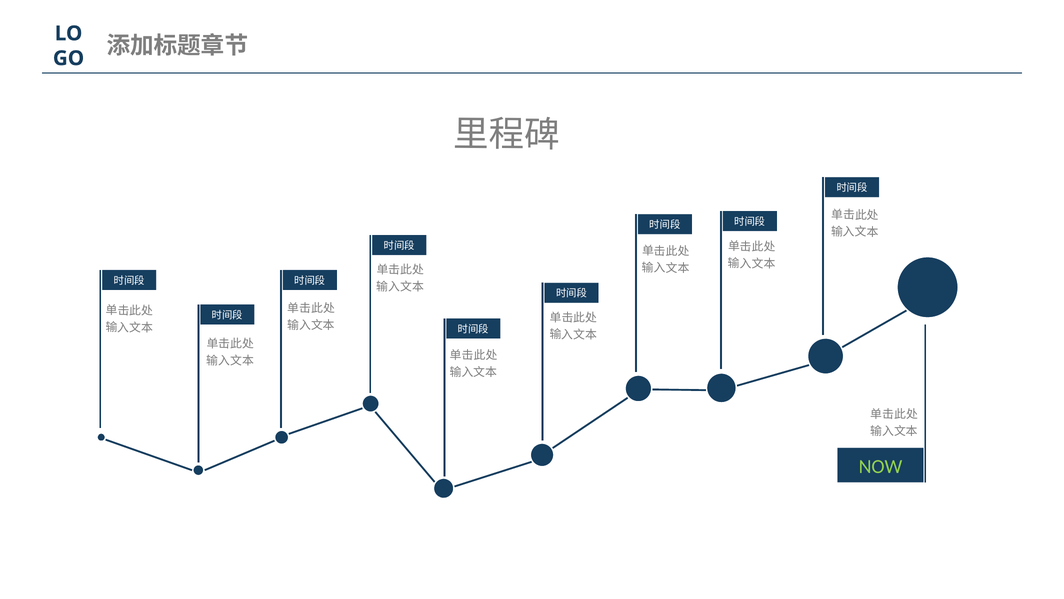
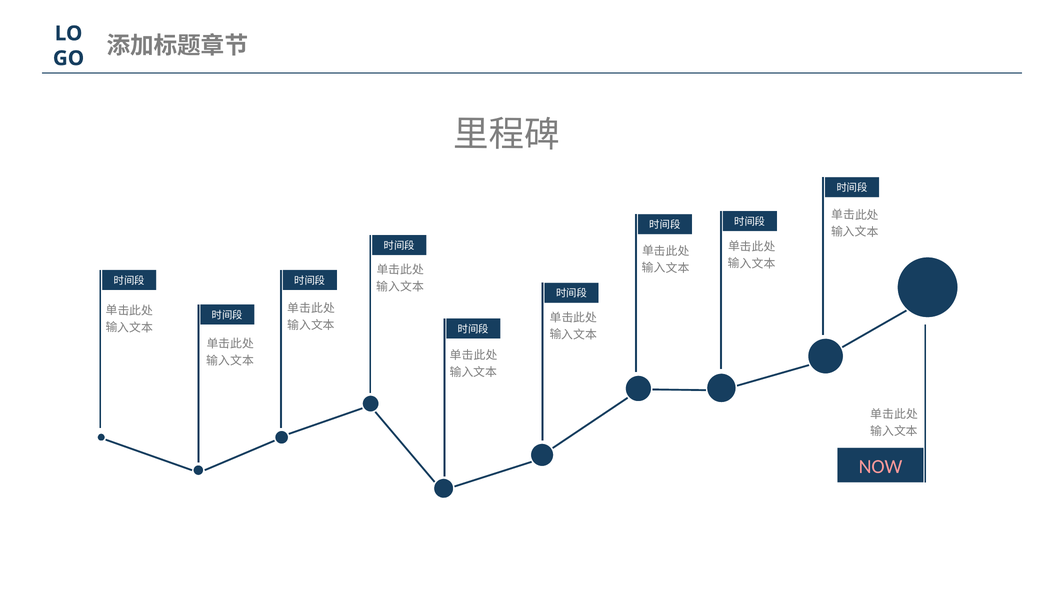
NOW colour: light green -> pink (881, 466)
